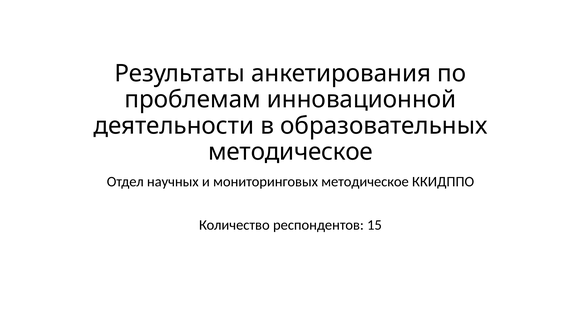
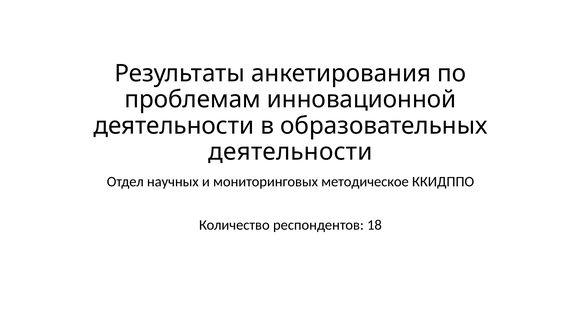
методическое: методическое -> деятельности (290, 152)
15: 15 -> 18 (374, 225)
